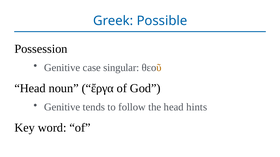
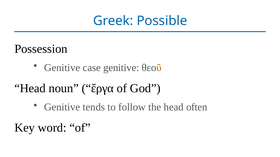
case singular: singular -> genitive (121, 68)
hints: hints -> often (197, 107)
